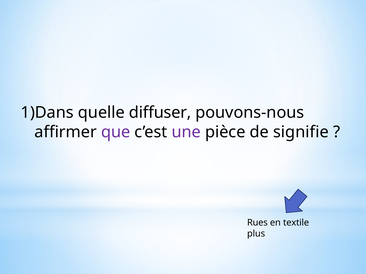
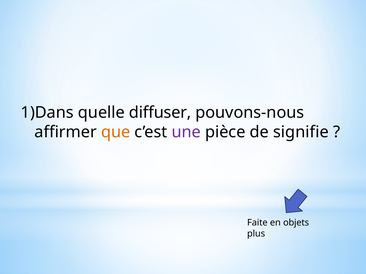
que colour: purple -> orange (116, 132)
Rues: Rues -> Faite (257, 223)
textile: textile -> objets (296, 223)
